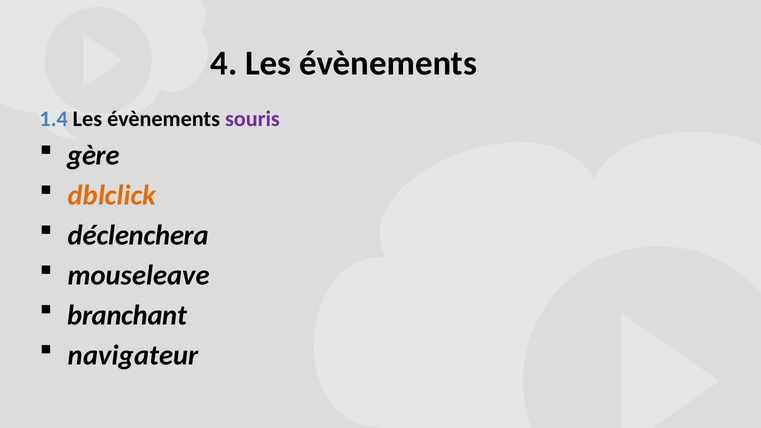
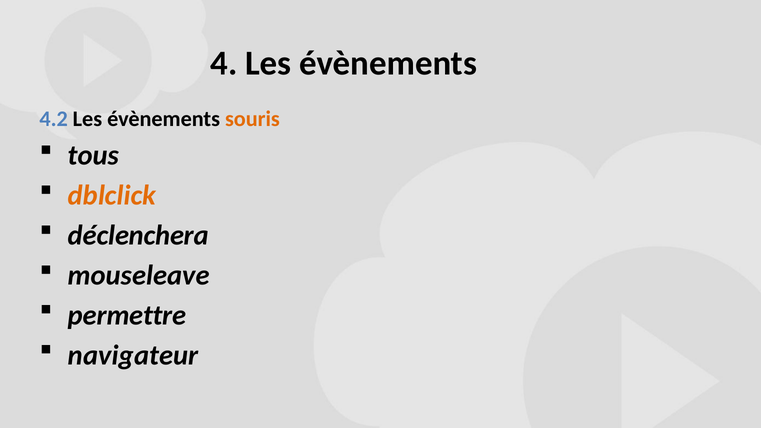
1.4: 1.4 -> 4.2 (54, 119)
souris colour: purple -> orange (252, 119)
gère: gère -> tous (93, 155)
branchant: branchant -> permettre (127, 315)
